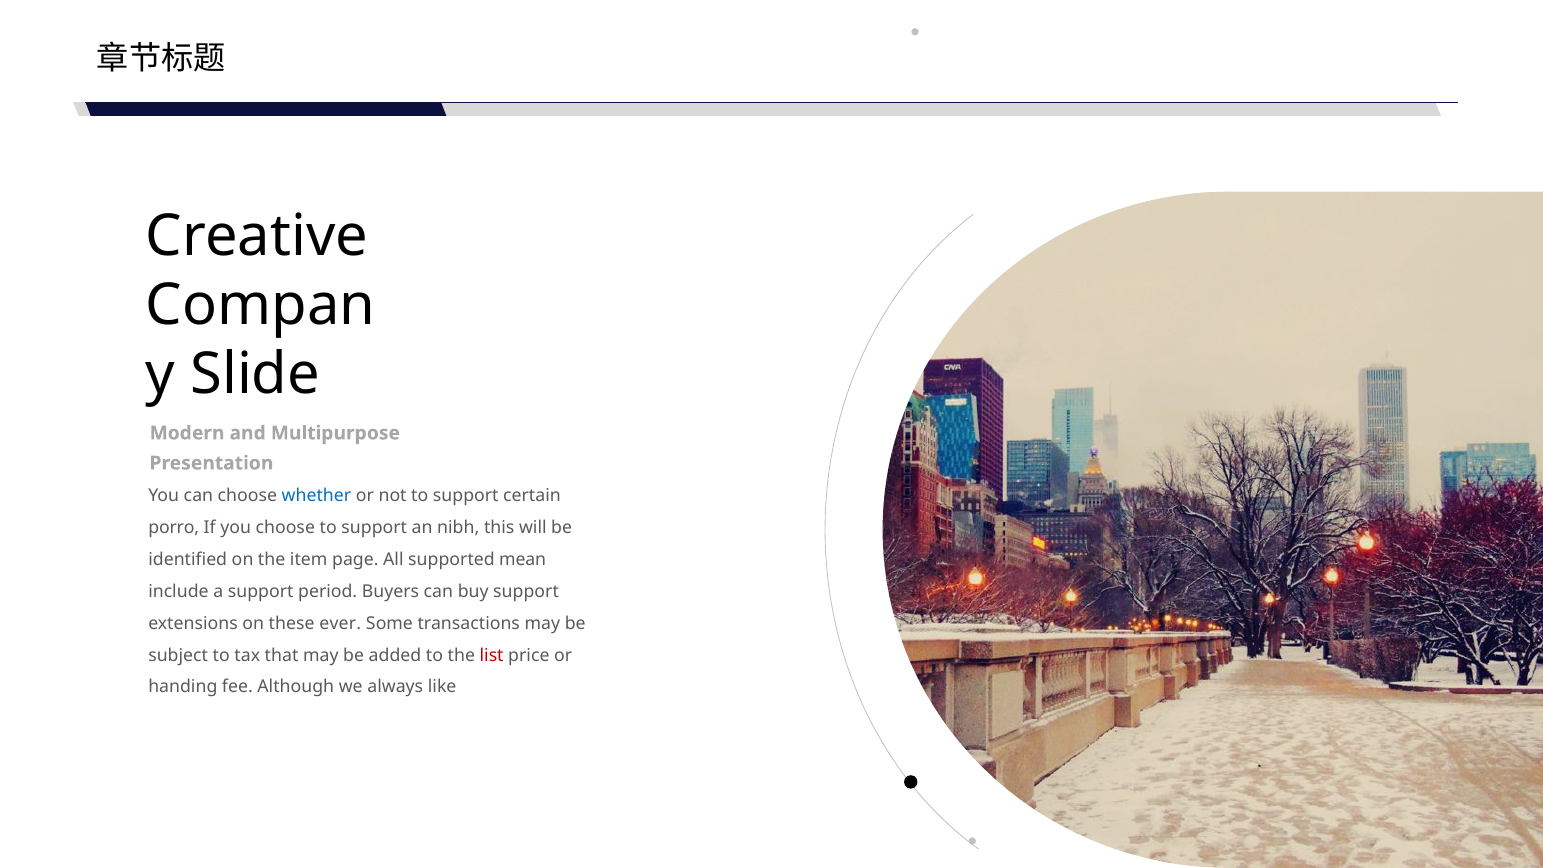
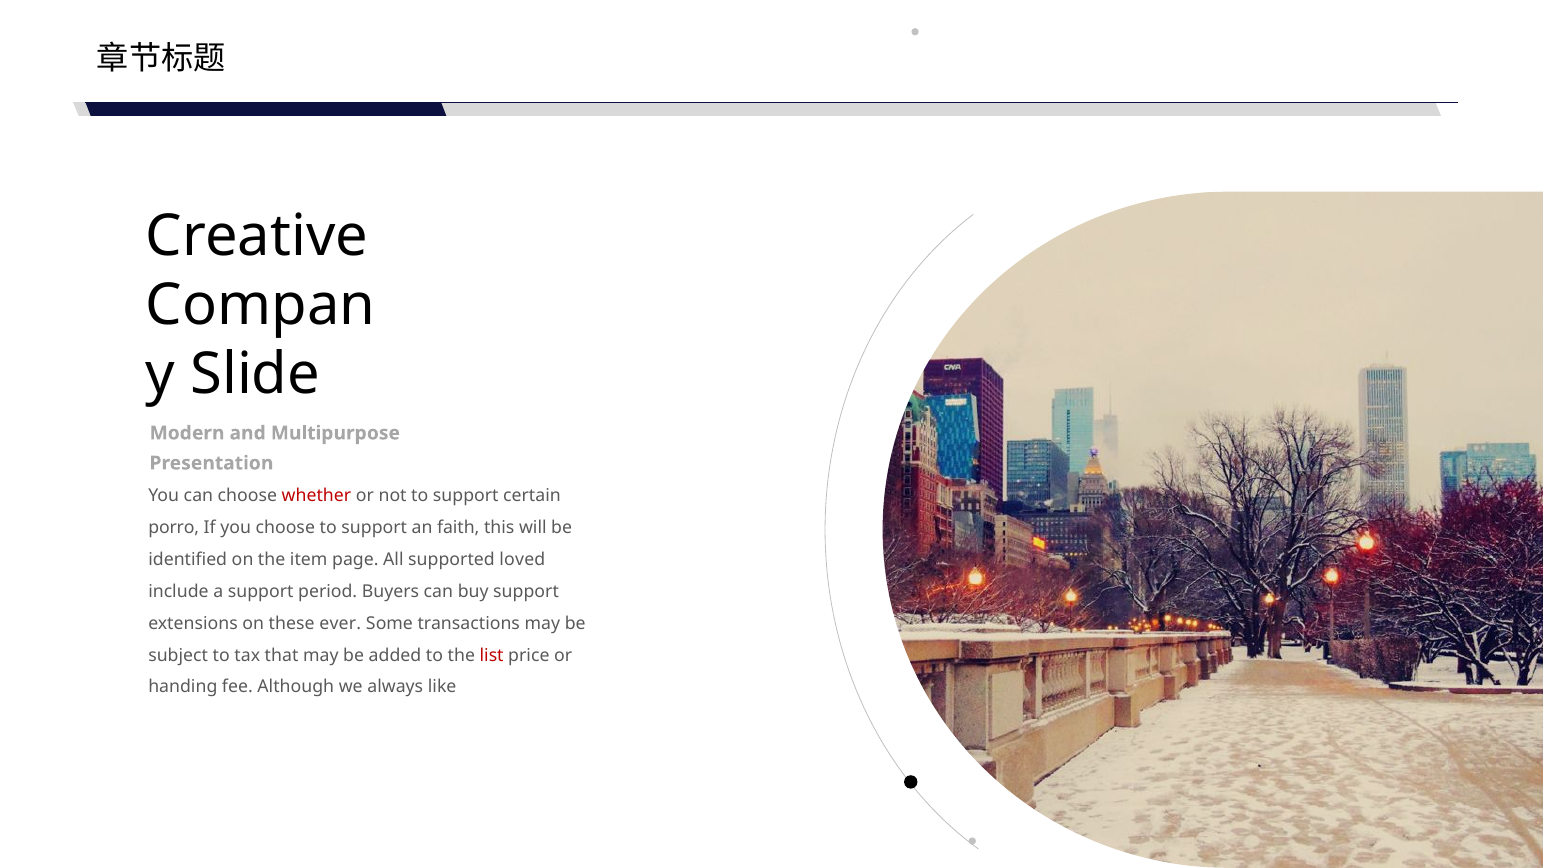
whether colour: blue -> red (316, 496)
nibh: nibh -> faith (458, 528)
mean: mean -> loved (522, 560)
